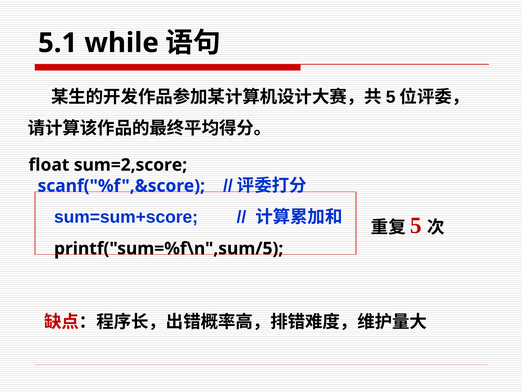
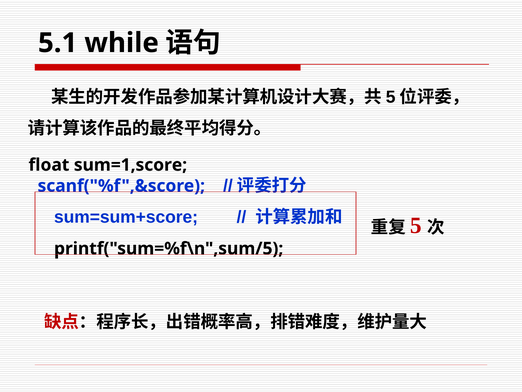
sum=2,score: sum=2,score -> sum=1,score (130, 165)
